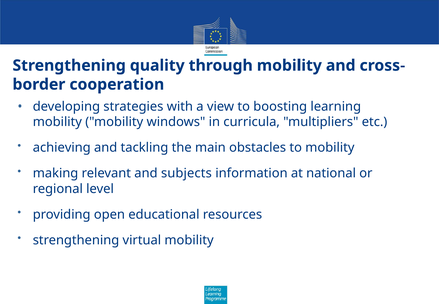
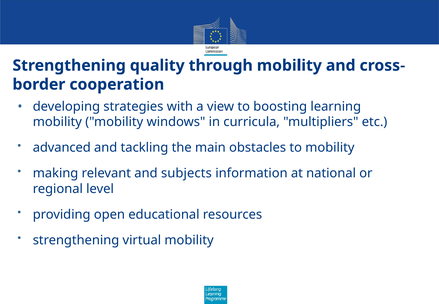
achieving: achieving -> advanced (62, 148)
